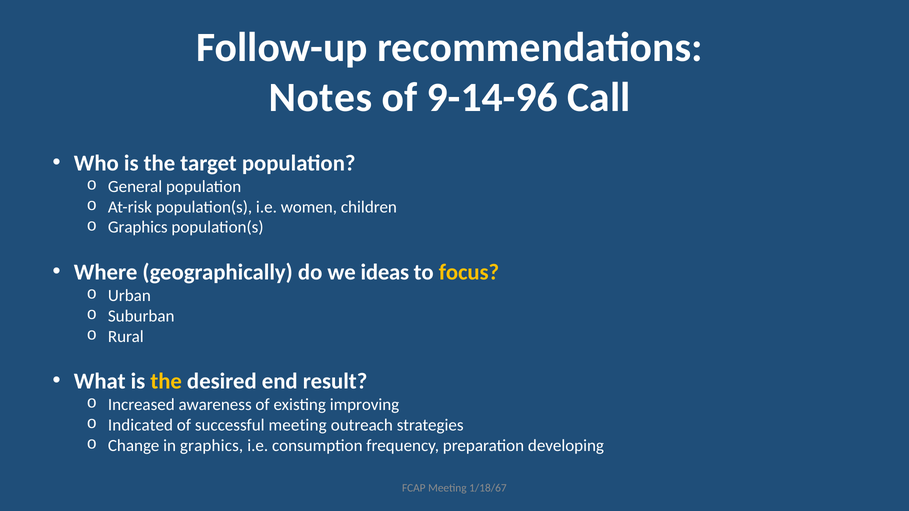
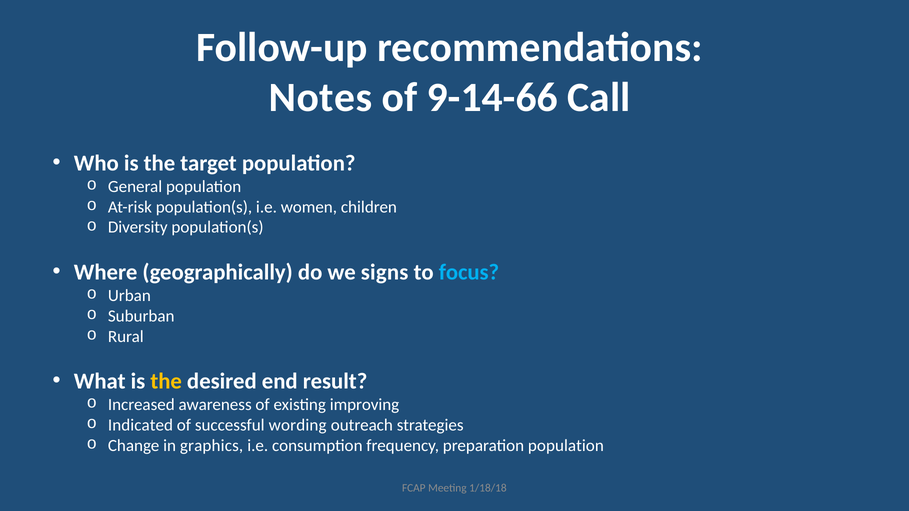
9-14-96: 9-14-96 -> 9-14-66 (492, 98)
Graphics: Graphics -> Diversity (138, 228)
ideas: ideas -> signs (385, 272)
focus colour: yellow -> light blue (469, 272)
successful meeting: meeting -> wording (298, 425)
preparation developing: developing -> population (566, 446)
1/18/67: 1/18/67 -> 1/18/18 (488, 488)
